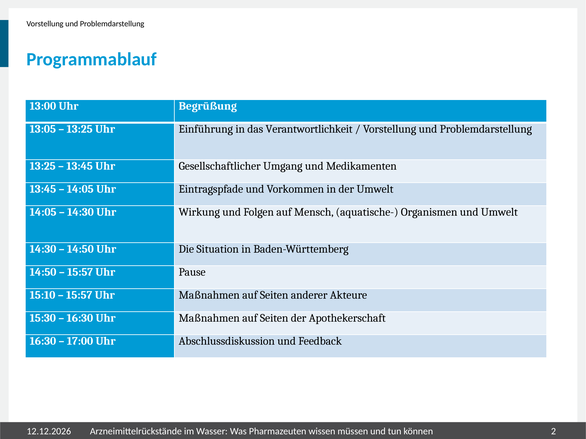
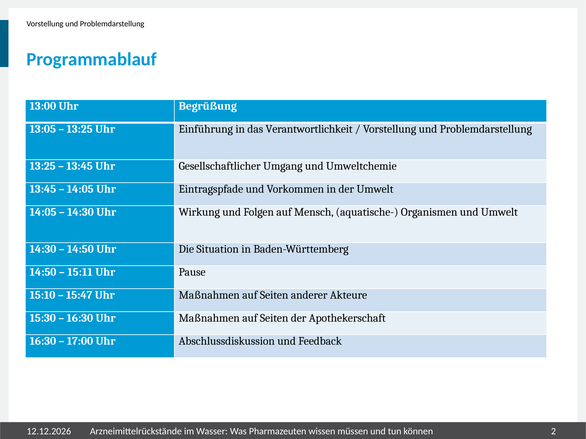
Medikamenten: Medikamenten -> Umweltchemie (361, 166)
15:57: 15:57 -> 15:11 (80, 272)
15:57: 15:57 -> 15:47 (79, 295)
